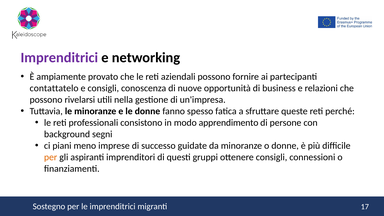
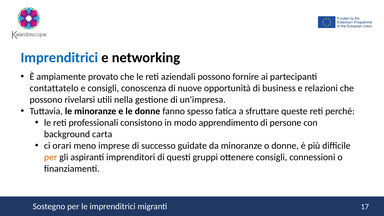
Imprenditrici colour: purple -> blue (59, 58)
segni: segni -> carta (102, 134)
piani: piani -> orari (62, 146)
